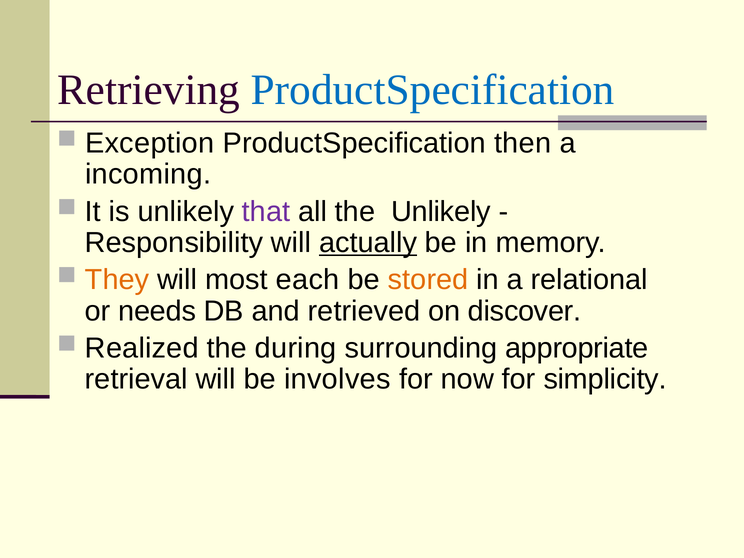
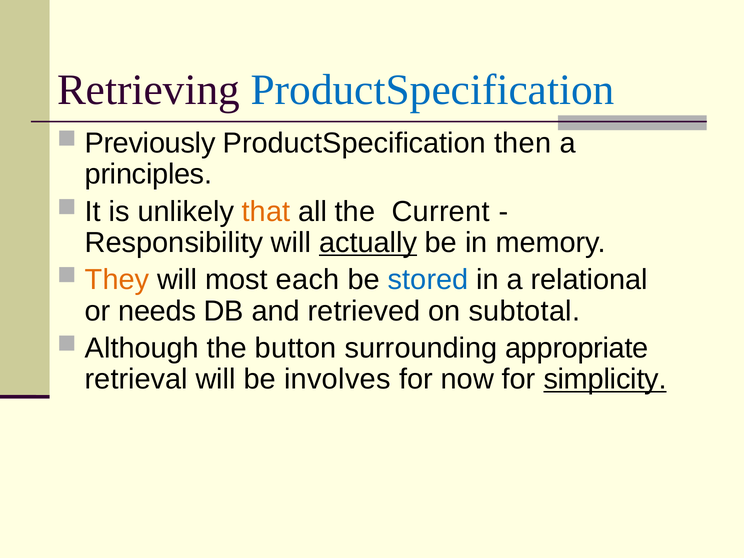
Exception: Exception -> Previously (150, 143)
incoming: incoming -> principles (148, 174)
that colour: purple -> orange (266, 211)
the Unlikely: Unlikely -> Current (441, 211)
stored colour: orange -> blue (428, 280)
discover: discover -> subtotal (524, 311)
Realized: Realized -> Although (142, 348)
during: during -> button (296, 348)
simplicity underline: none -> present (605, 379)
